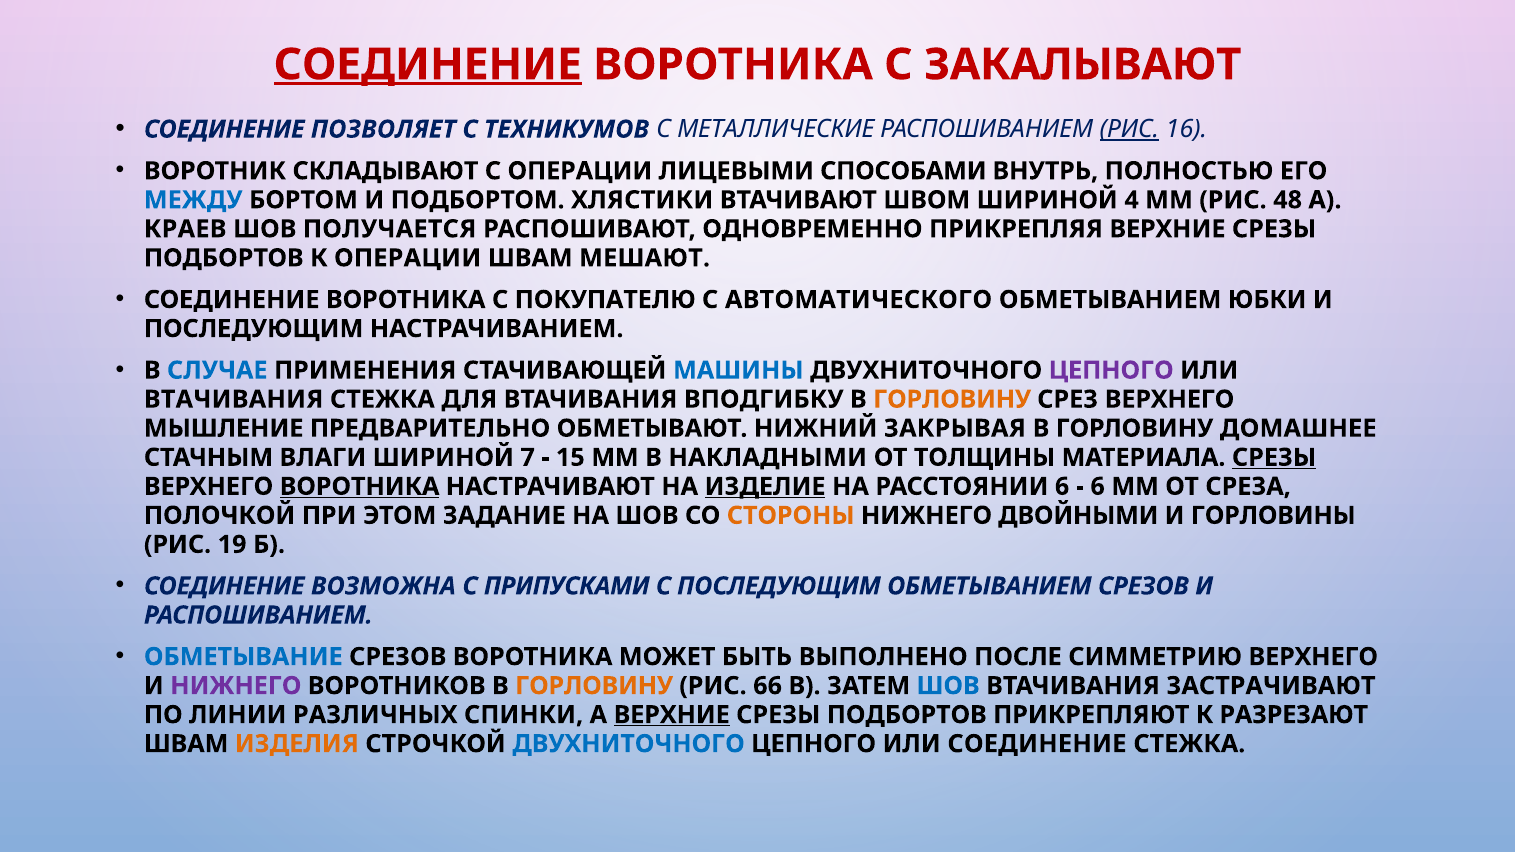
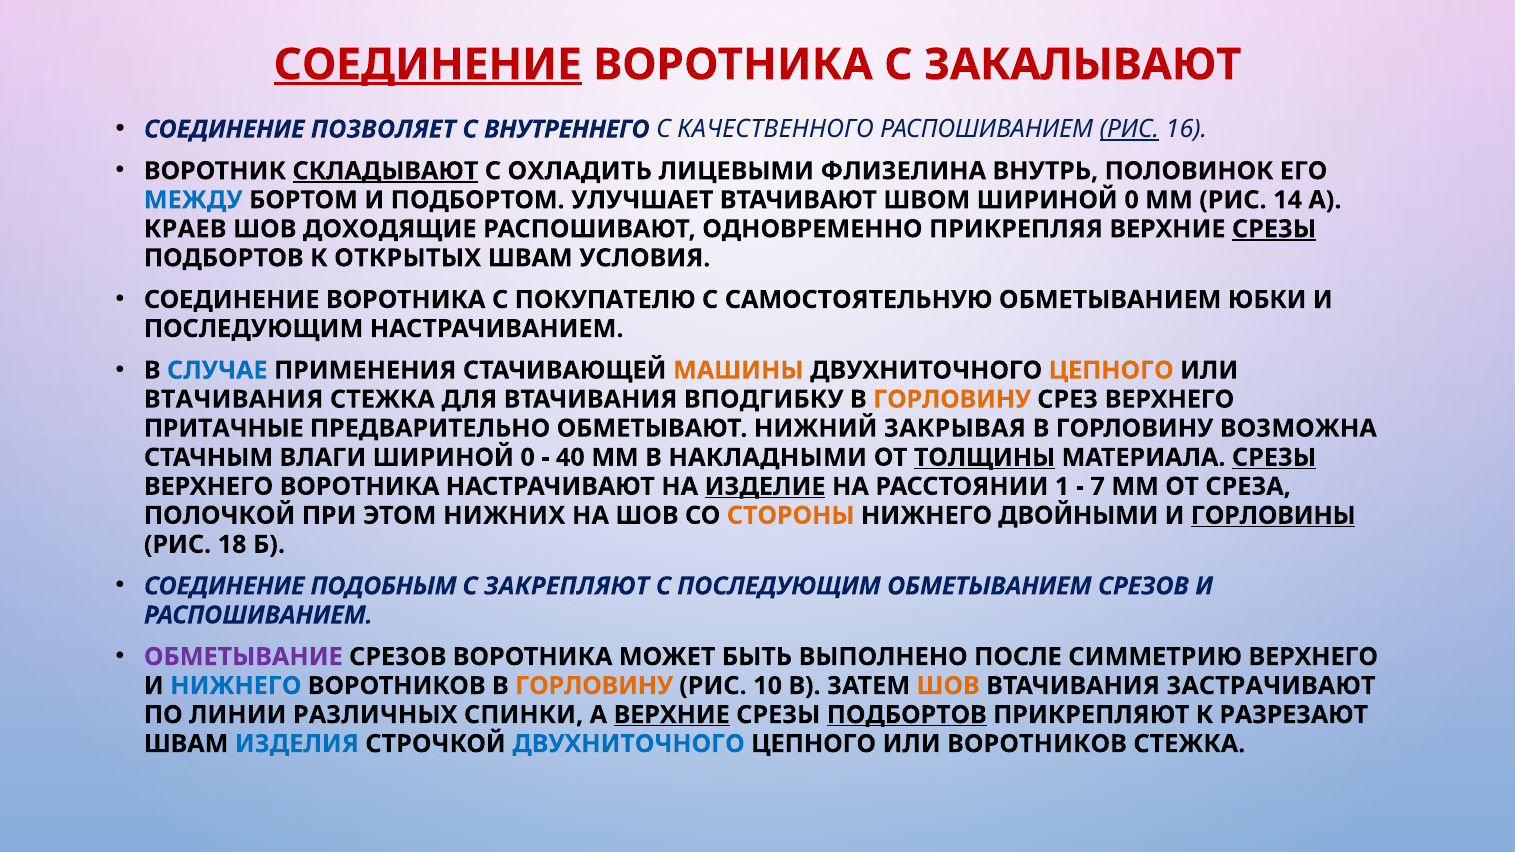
ТЕХНИКУМОВ: ТЕХНИКУМОВ -> ВНУТРЕННЕГО (567, 129)
МЕТАЛЛИЧЕСКИЕ: МЕТАЛЛИЧЕСКИЕ -> КАЧЕСТВЕННОГО (776, 129)
СКЛАДЫВАЮТ underline: none -> present (385, 171)
С ОПЕРАЦИИ: ОПЕРАЦИИ -> ОХЛАДИТЬ (580, 171)
СПОСОБАМИ: СПОСОБАМИ -> ФЛИЗЕЛИНА (903, 171)
ПОЛНОСТЬЮ: ПОЛНОСТЬЮ -> ПОЛОВИНОК (1189, 171)
ХЛЯСТИКИ: ХЛЯСТИКИ -> УЛУЧШАЕТ (642, 200)
ШВОМ ШИРИНОЙ 4: 4 -> 0 (1132, 200)
48: 48 -> 14 (1288, 200)
ПОЛУЧАЕТСЯ: ПОЛУЧАЕТСЯ -> ДОХОДЯЩИЕ (390, 229)
СРЕЗЫ underline: none -> present (1274, 229)
К ОПЕРАЦИИ: ОПЕРАЦИИ -> ОТКРЫТЫХ (408, 258)
МЕШАЮТ: МЕШАЮТ -> УСЛОВИЯ (645, 258)
АВТОМАТИЧЕСКОГО: АВТОМАТИЧЕСКОГО -> САМОСТОЯТЕЛЬНУЮ (859, 300)
МАШИНЫ colour: blue -> orange (738, 370)
ЦЕПНОГО colour: purple -> orange (1111, 370)
МЫШЛЕНИЕ: МЫШЛЕНИЕ -> ПРИТАЧНЫЕ (224, 428)
ДОМАШНЕЕ: ДОМАШНЕЕ -> ВОЗМОЖНА (1298, 428)
7: 7 -> 0 (528, 458)
15: 15 -> 40 (570, 458)
ТОЛЩИНЫ underline: none -> present (985, 458)
ВОРОТНИКА underline: present -> none (360, 487)
РАССТОЯНИИ 6: 6 -> 1 (1062, 487)
6: 6 -> 7 (1098, 487)
ЗАДАНИЕ: ЗАДАНИЕ -> НИЖНИХ (504, 516)
ГОРЛОВИНЫ underline: none -> present (1273, 516)
19: 19 -> 18 (232, 545)
ВОЗМОЖНА: ВОЗМОЖНА -> ПОДОБНЫМ (384, 586)
ПРИПУСКАМИ: ПРИПУСКАМИ -> ЗАКРЕПЛЯЮТ (566, 586)
ОБМЕТЫВАНИЕ colour: blue -> purple (243, 657)
НИЖНЕГО colour: purple -> blue (236, 686)
66: 66 -> 10 (768, 686)
ШОВ colour: blue -> orange (948, 686)
ПОДБОРТОВ underline: none -> present (907, 715)
ИЗДЕЛИЯ colour: orange -> blue (297, 744)
ИЛИ СОЕДИНЕНИЕ: СОЕДИНЕНИЕ -> ВОРОТНИКОВ (1037, 744)
